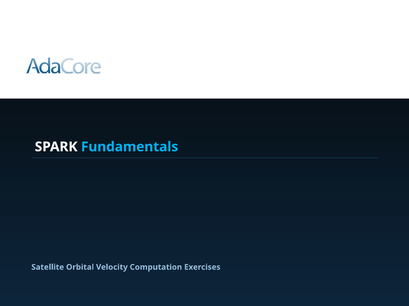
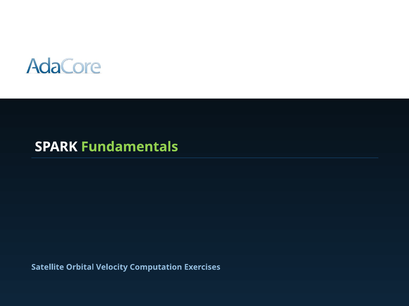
Fundamentals colour: light blue -> light green (130, 147)
